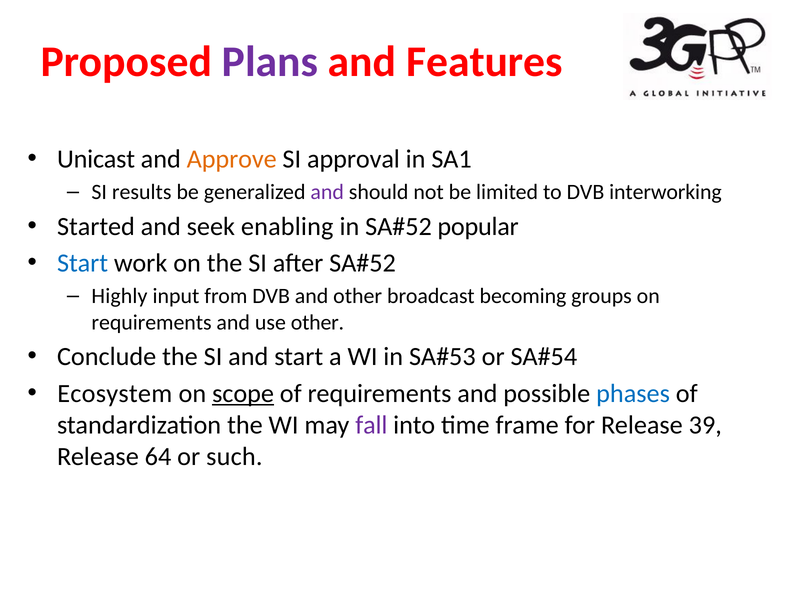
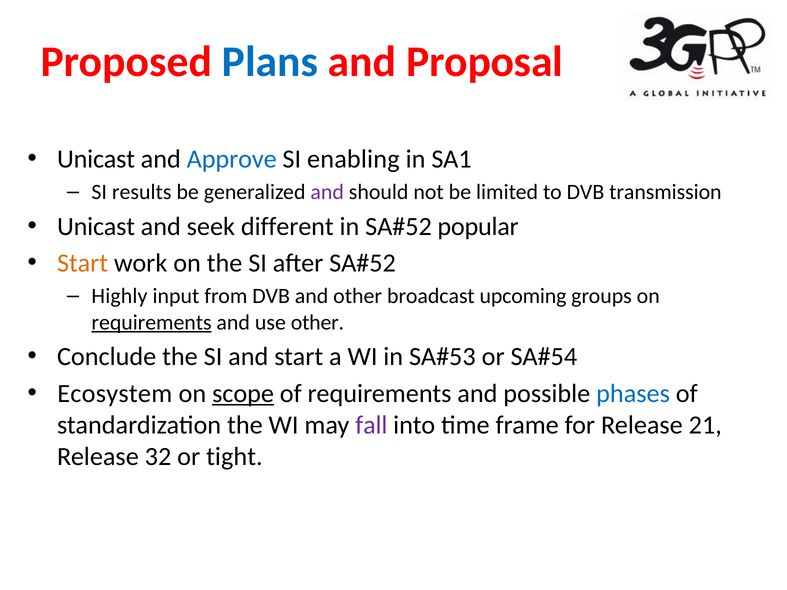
Plans colour: purple -> blue (270, 62)
Features: Features -> Proposal (485, 62)
Approve colour: orange -> blue (232, 159)
approval: approval -> enabling (353, 159)
interworking: interworking -> transmission (665, 192)
Started: Started -> Unicast (96, 227)
enabling: enabling -> different (287, 227)
Start colour: blue -> orange (83, 263)
becoming: becoming -> upcoming (523, 296)
requirements underline: none -> present (152, 322)
39: 39 -> 21 (705, 425)
64: 64 -> 32 (158, 457)
such: such -> tight (234, 457)
